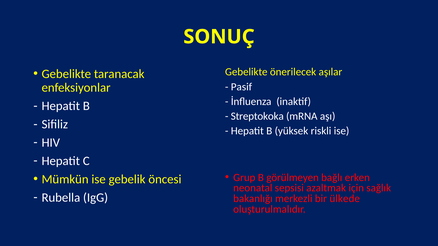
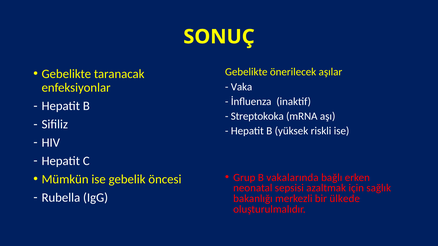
Pasif: Pasif -> Vaka (242, 87)
görülmeyen: görülmeyen -> vakalarında (292, 178)
